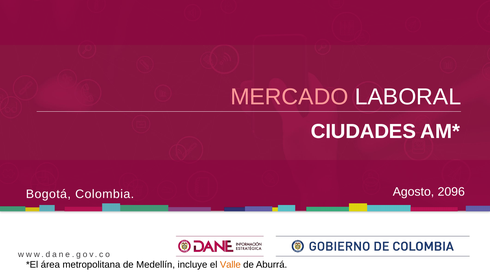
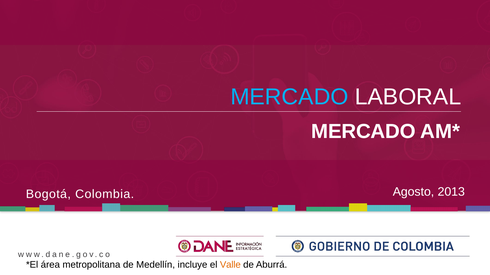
MERCADO colour: pink -> light blue (289, 97)
CIUDADES: CIUDADES -> MERCADO (363, 132)
2096: 2096 -> 2013 (451, 192)
